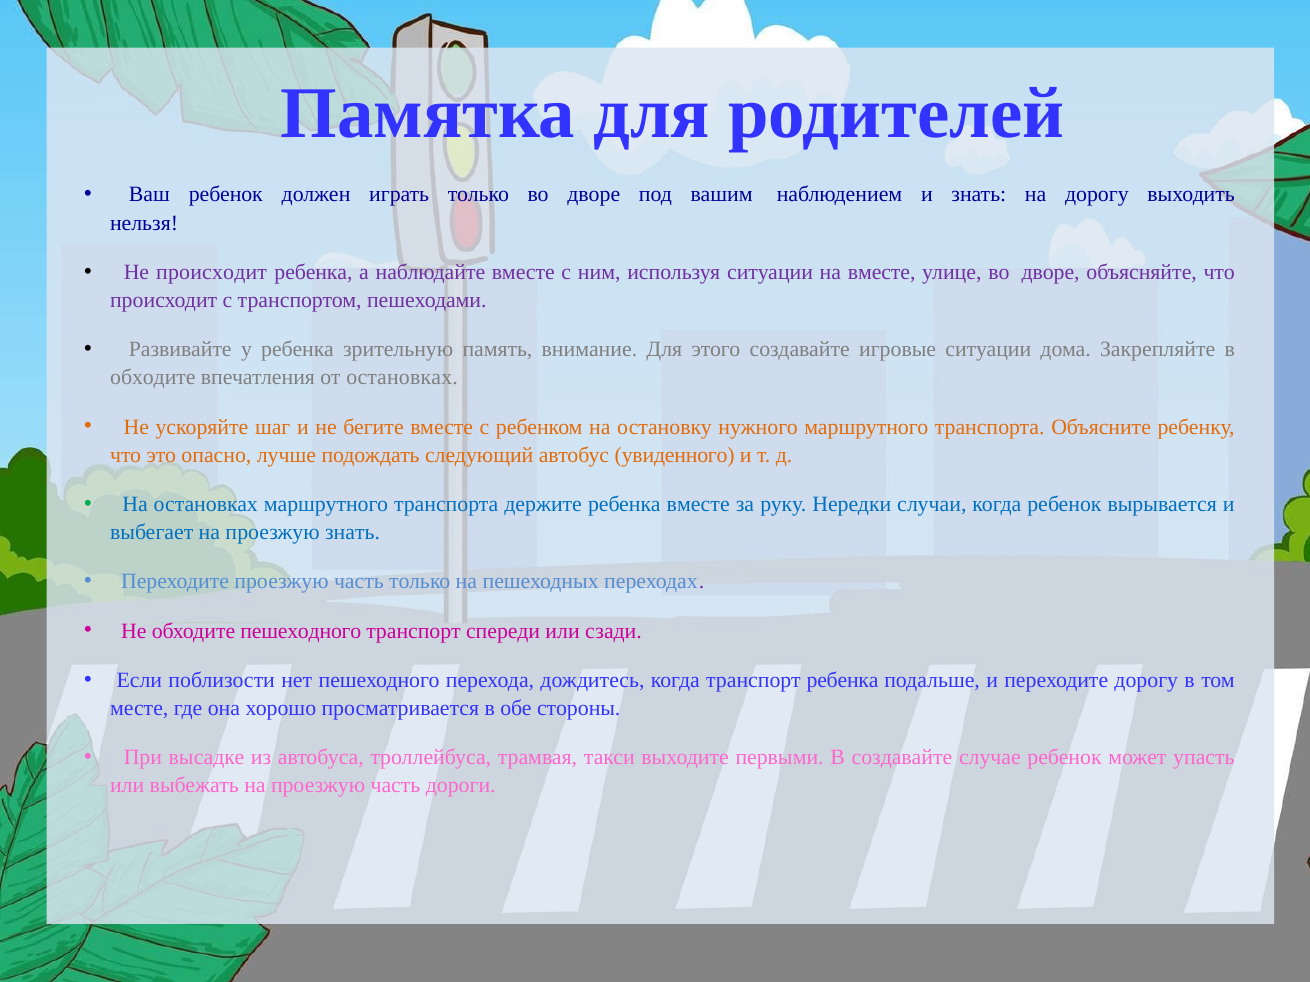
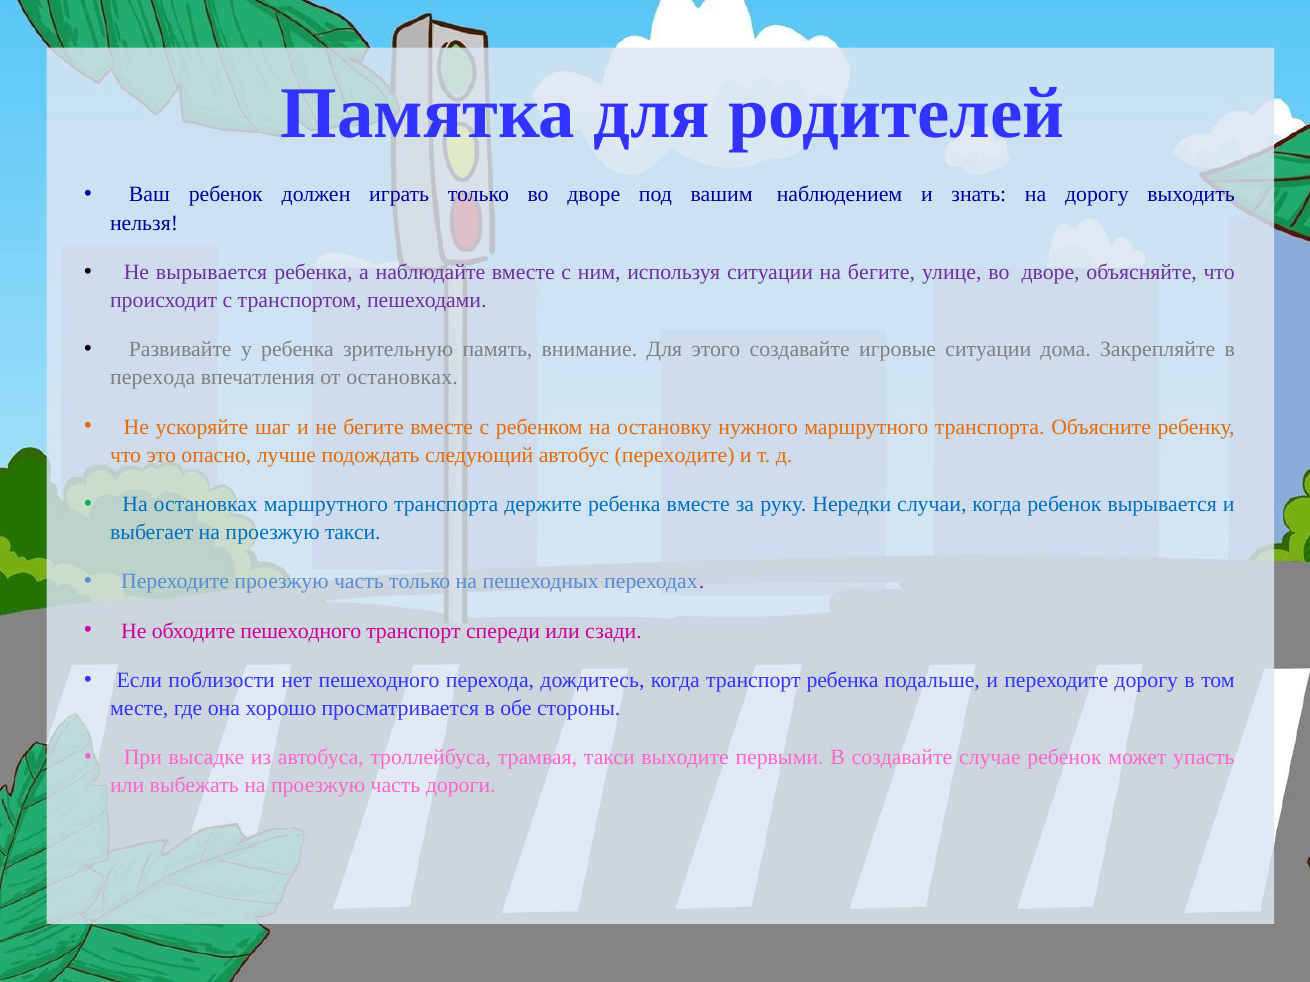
Не происходит: происходит -> вырывается (212, 272)
на вместе: вместе -> бегите (882, 272)
обходите: обходите -> перехода (153, 378)
автобус увиденного: увиденного -> переходите (675, 455)
проезжую знать: знать -> такси (353, 533)
